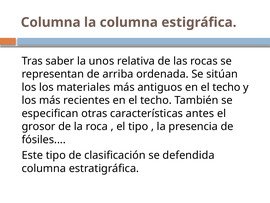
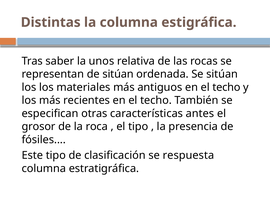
Columna: Columna -> Distintas (51, 22)
de arriba: arriba -> sitúan (118, 74)
defendida: defendida -> respuesta (189, 155)
